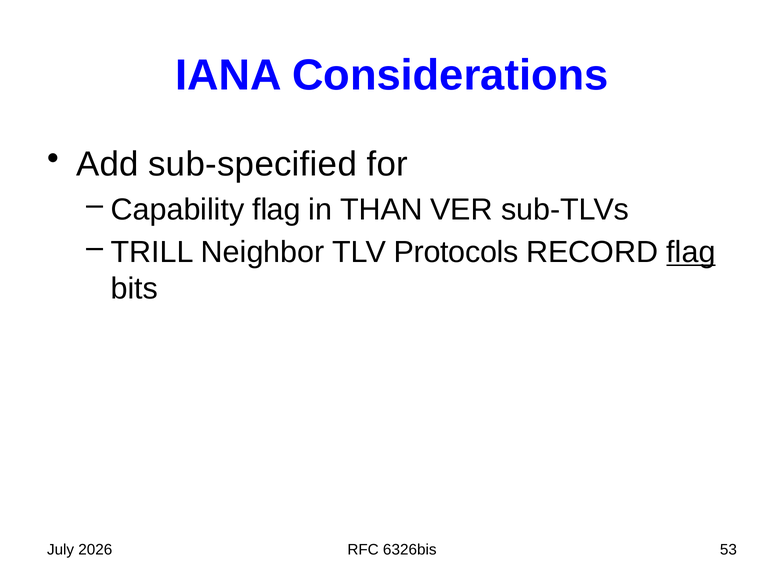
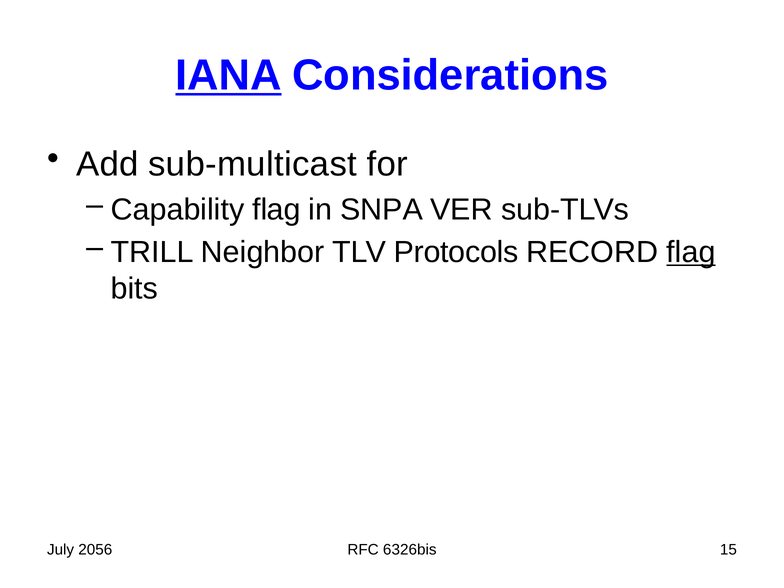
IANA underline: none -> present (228, 76)
sub-specified: sub-specified -> sub-multicast (253, 164)
THAN: THAN -> SNPA (381, 209)
2026: 2026 -> 2056 (95, 550)
53: 53 -> 15 (728, 550)
